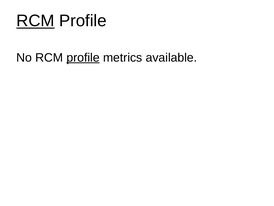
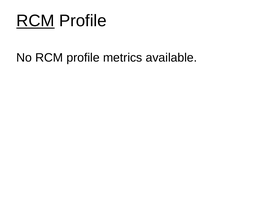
profile underline: present -> none (83, 57)
